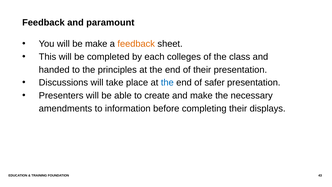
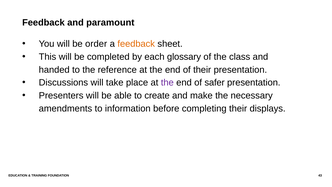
be make: make -> order (96, 44)
colleges: colleges -> glossary (184, 57)
principles: principles -> reference (117, 70)
the colour: blue -> purple (167, 83)
